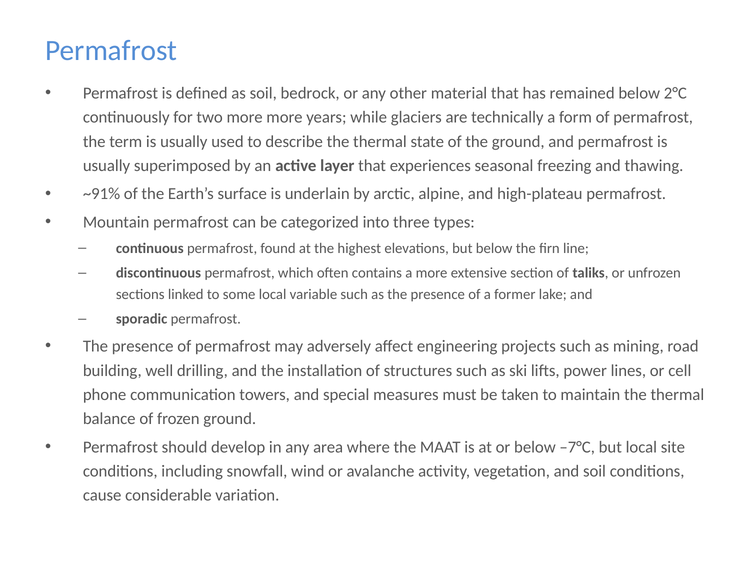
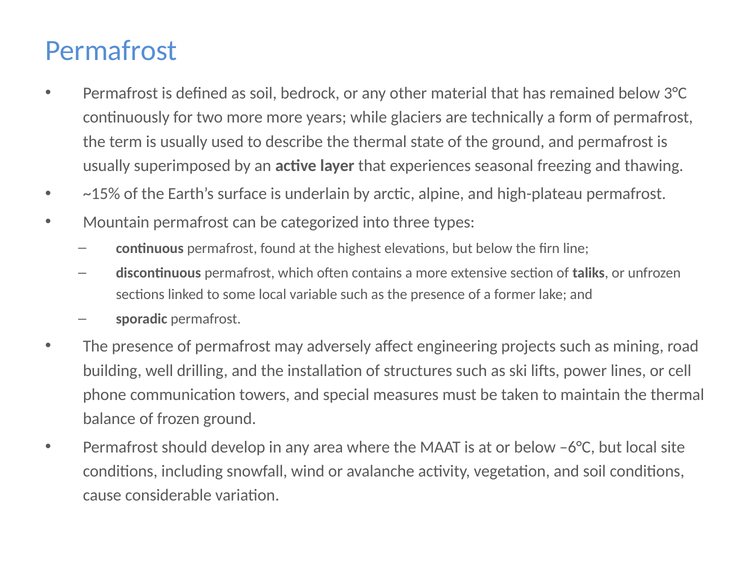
2°C: 2°C -> 3°C (675, 93)
~91%: ~91% -> ~15% (102, 194)
–7°C: –7°C -> –6°C (577, 447)
